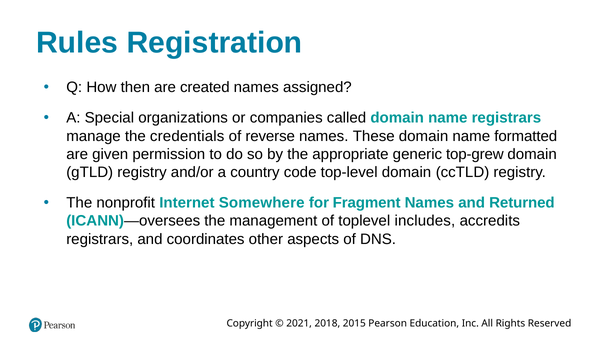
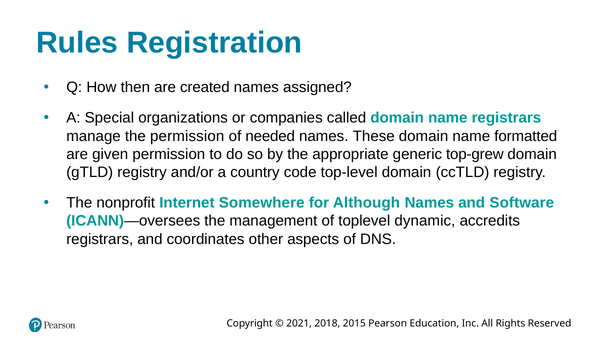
the credentials: credentials -> permission (187, 136)
reverse: reverse -> needed (270, 136)
Fragment: Fragment -> Although (366, 203)
Returned: Returned -> Software (522, 203)
includes: includes -> dynamic (425, 221)
